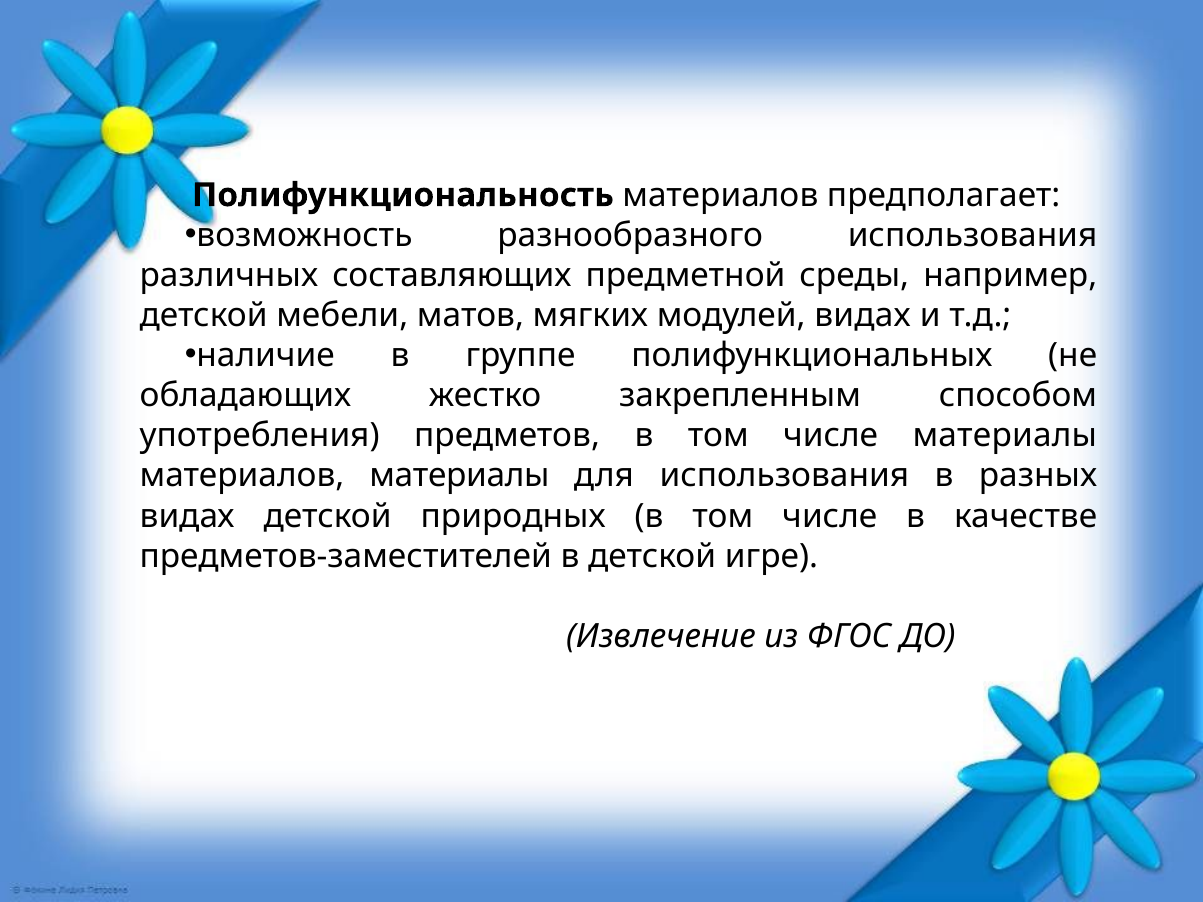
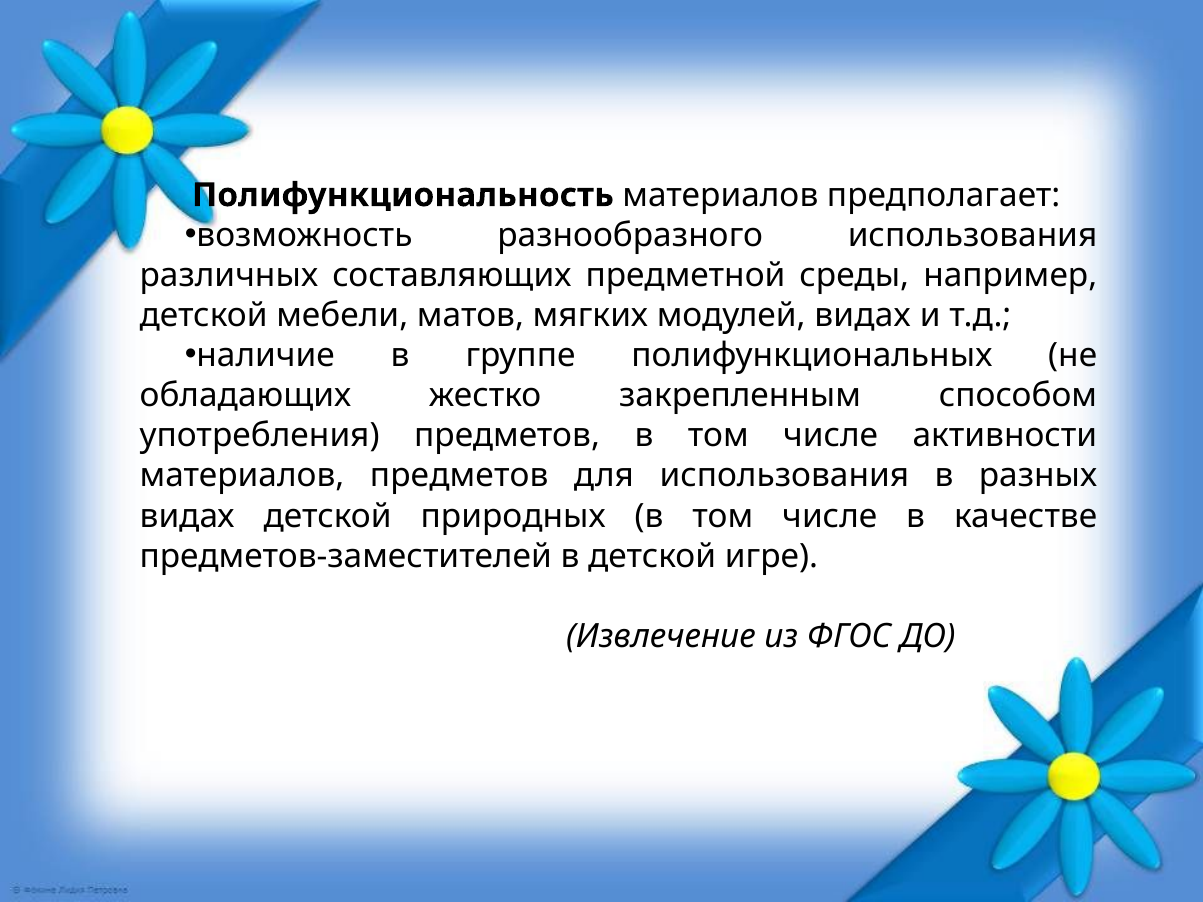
числе материалы: материалы -> активности (1005, 436)
материалов материалы: материалы -> предметов (459, 476)
